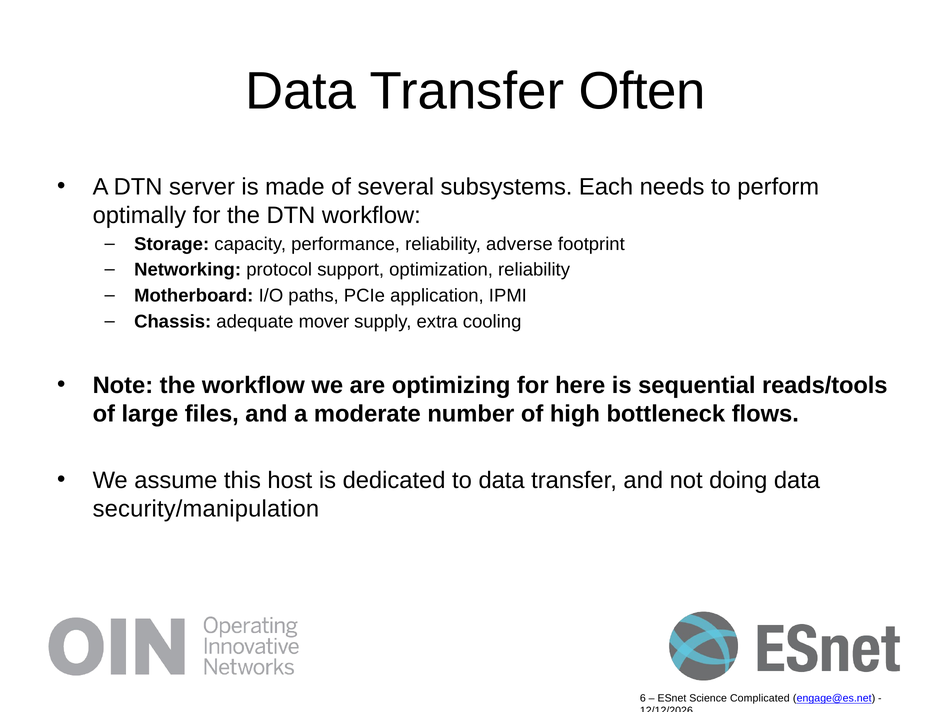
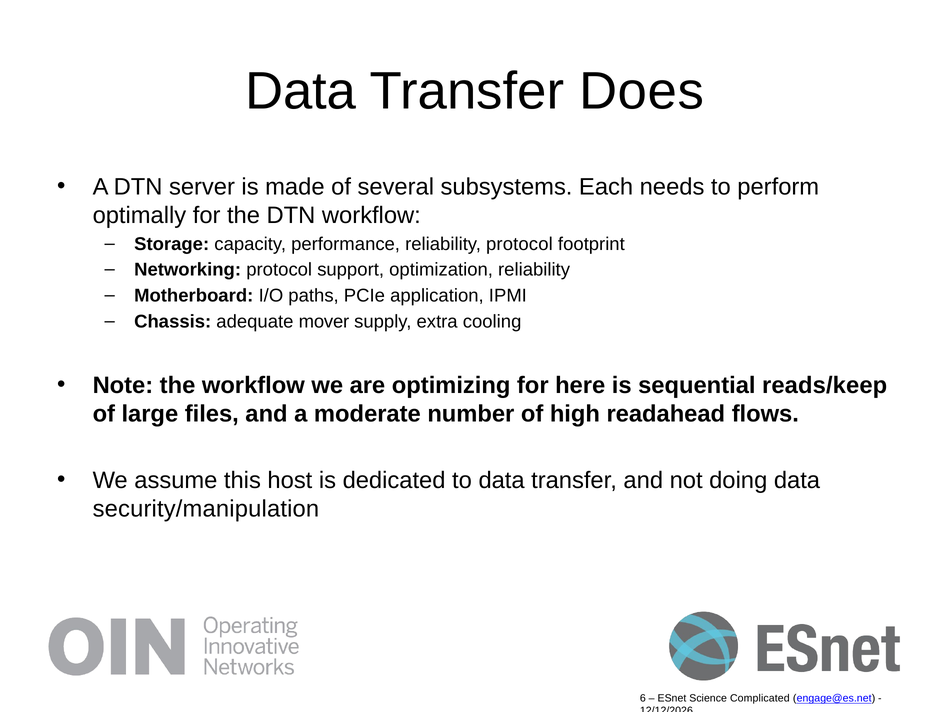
Often: Often -> Does (642, 92)
reliability adverse: adverse -> protocol (519, 244)
reads/tools: reads/tools -> reads/keep (825, 386)
bottleneck: bottleneck -> readahead (666, 414)
